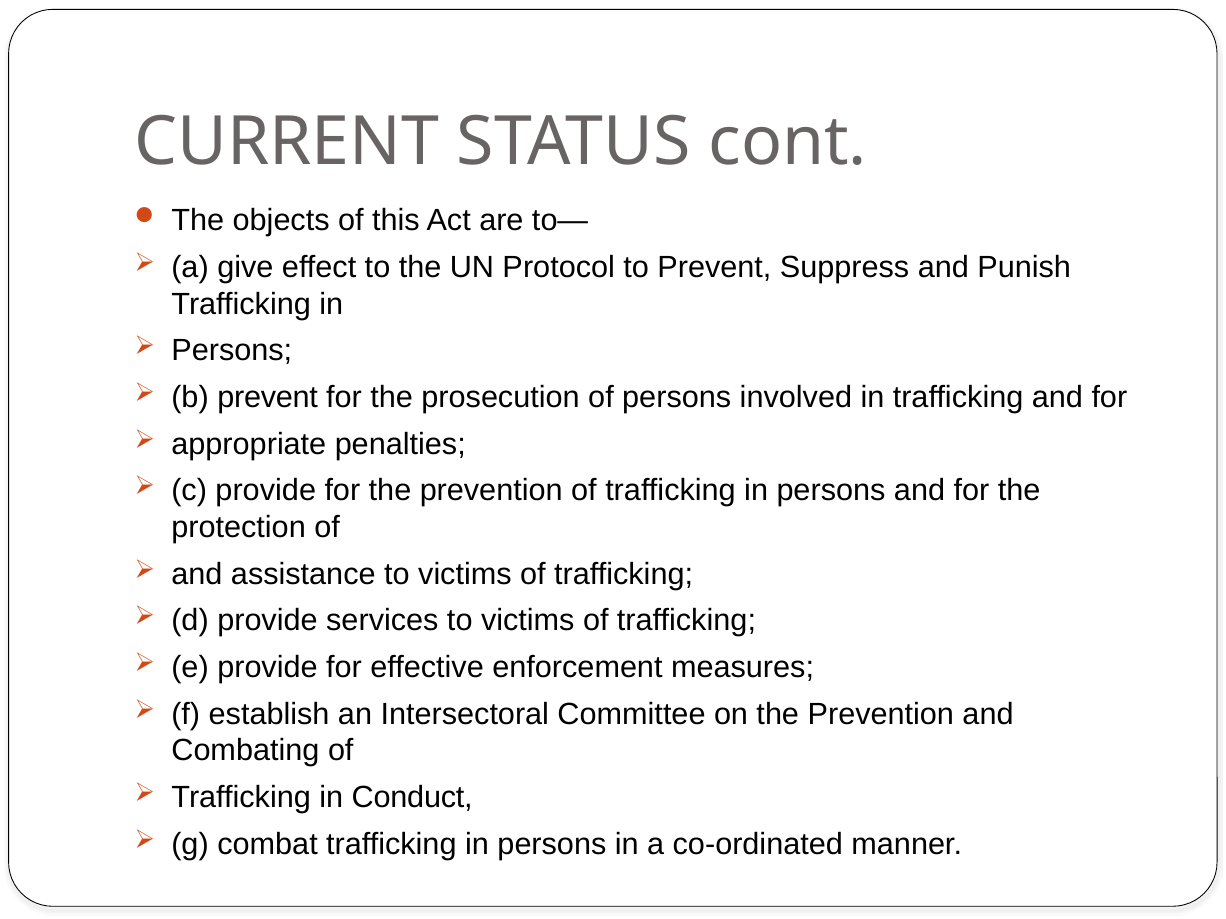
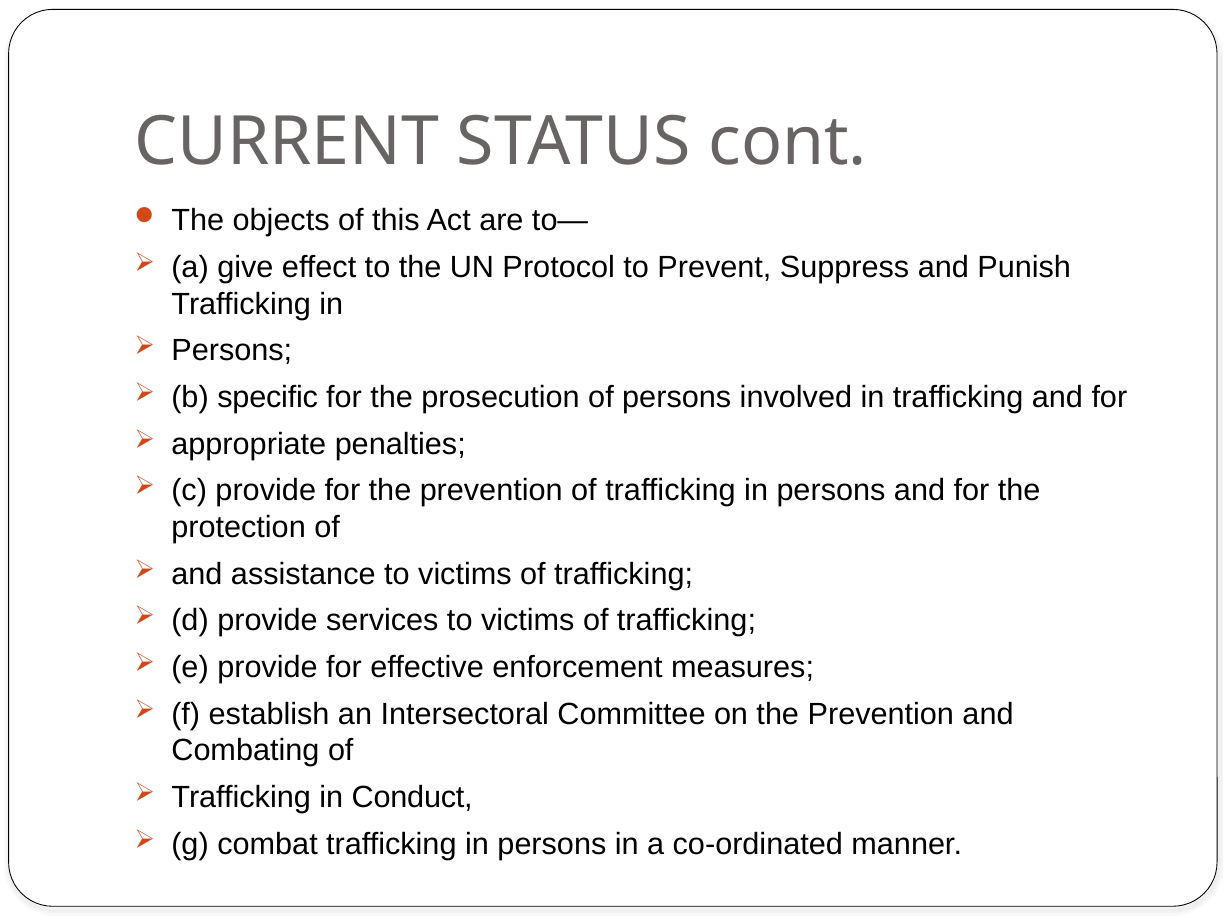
b prevent: prevent -> specific (268, 398)
